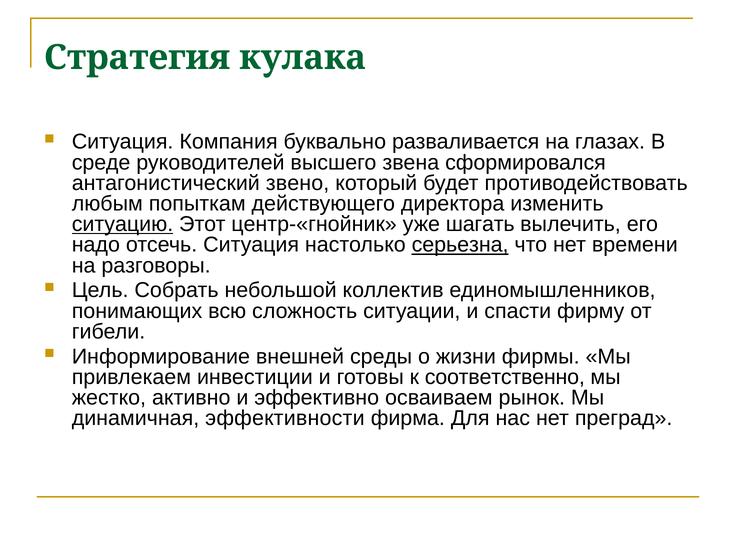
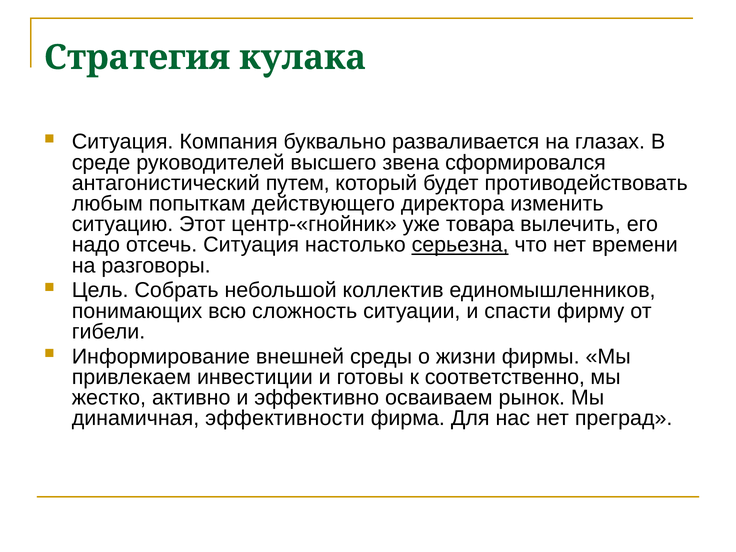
звено: звено -> путем (298, 183)
ситуацию underline: present -> none (122, 224)
шагать: шагать -> товара (480, 224)
